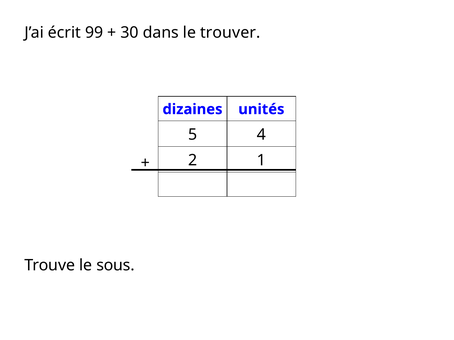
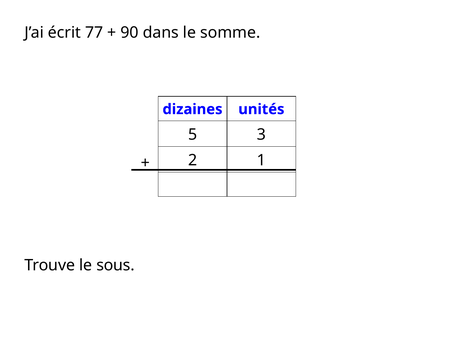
99: 99 -> 77 (94, 33)
30: 30 -> 90 (130, 33)
trouver: trouver -> somme (230, 33)
4: 4 -> 3 (261, 135)
